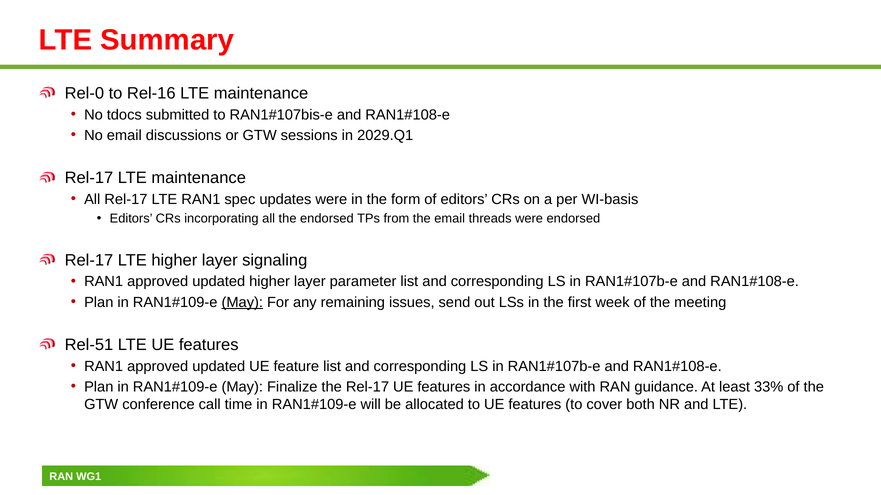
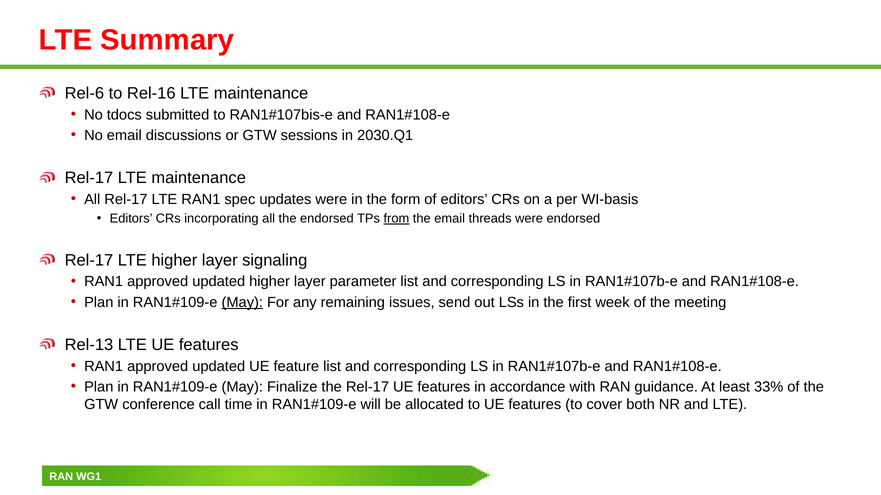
Rel-0: Rel-0 -> Rel-6 (84, 93)
2029.Q1: 2029.Q1 -> 2030.Q1 (385, 136)
from underline: none -> present (396, 219)
Rel-51: Rel-51 -> Rel-13 (89, 345)
